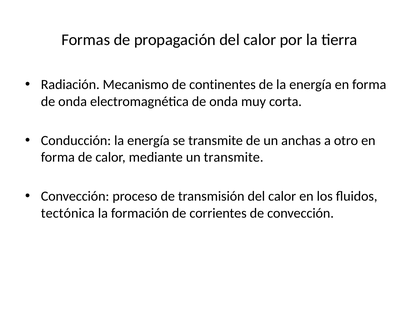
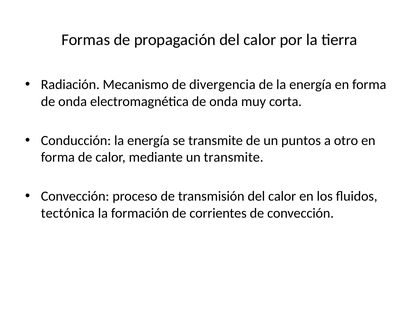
continentes: continentes -> divergencia (222, 85)
anchas: anchas -> puntos (301, 141)
